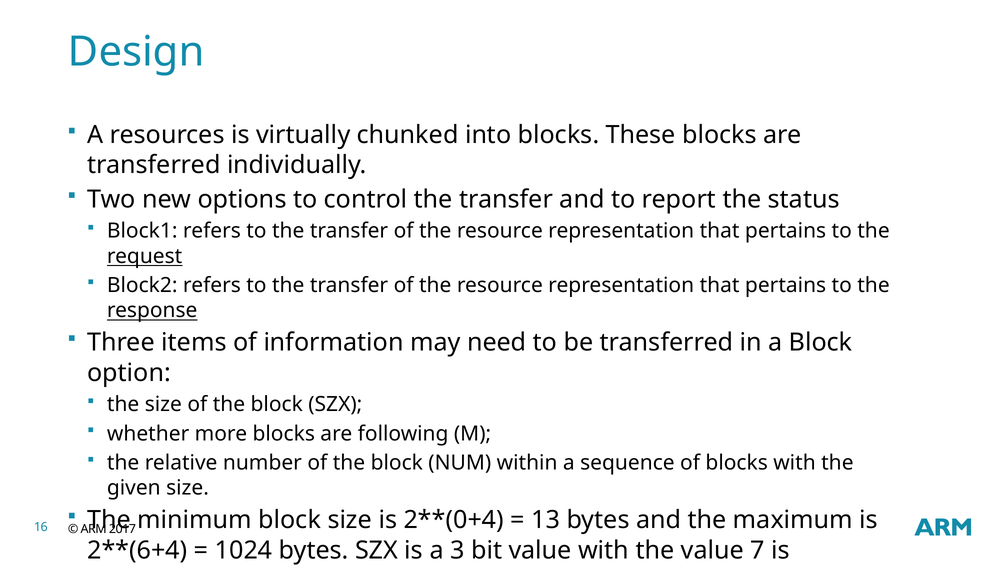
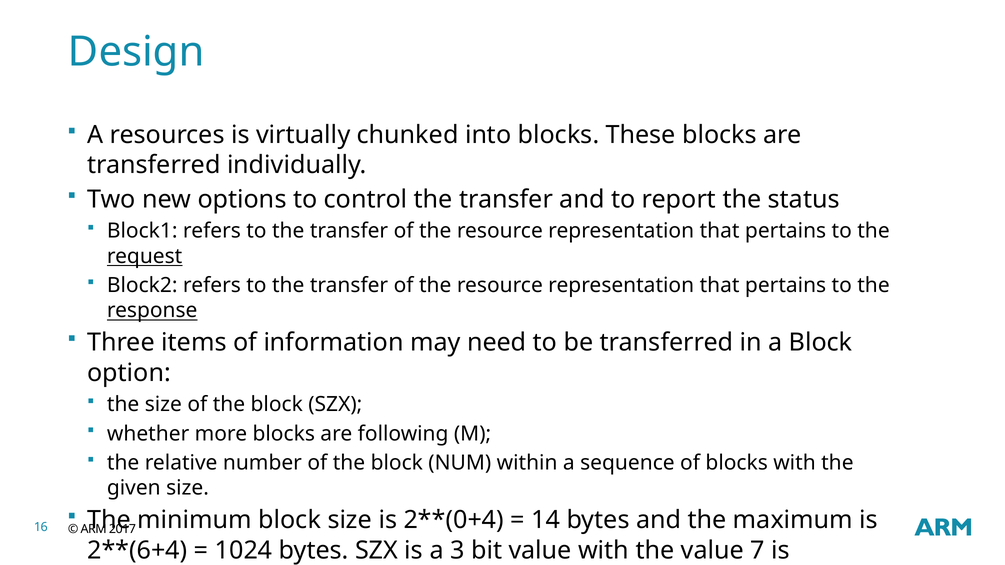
13: 13 -> 14 (546, 521)
